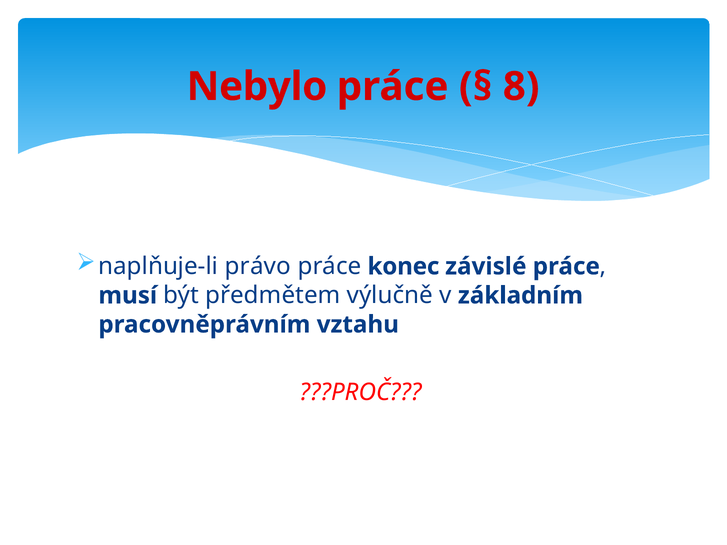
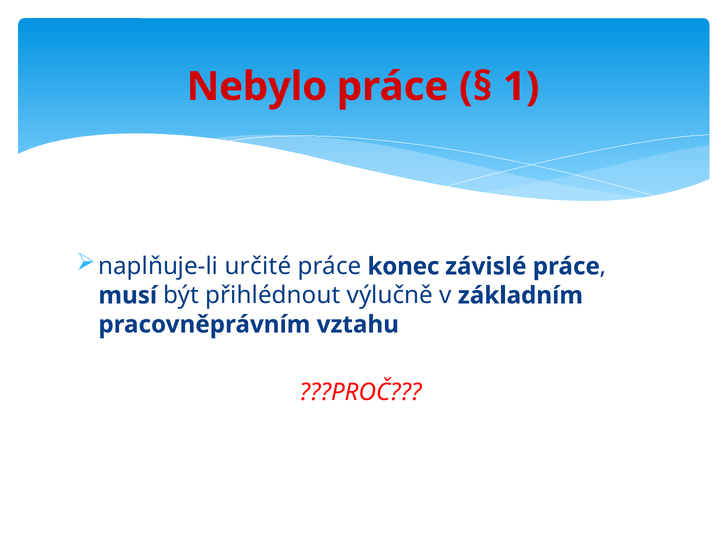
8: 8 -> 1 (521, 87)
právo: právo -> určité (258, 267)
předmětem: předmětem -> přihlédnout (273, 296)
